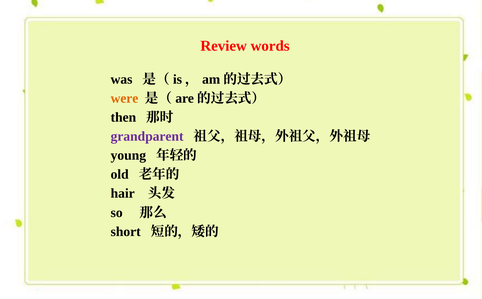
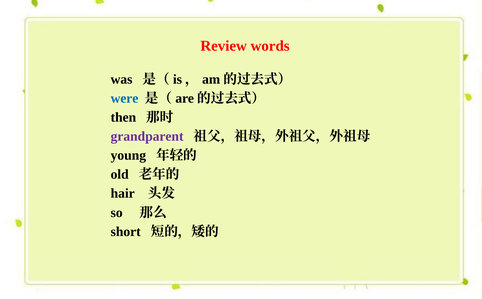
were colour: orange -> blue (124, 98)
